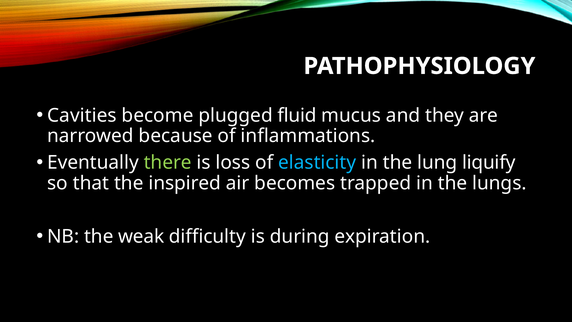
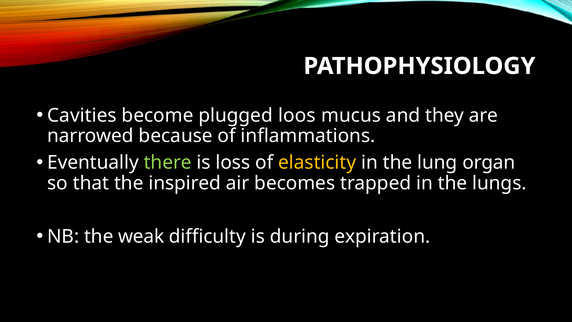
fluid: fluid -> loos (297, 115)
elasticity colour: light blue -> yellow (317, 162)
liquify: liquify -> organ (489, 162)
